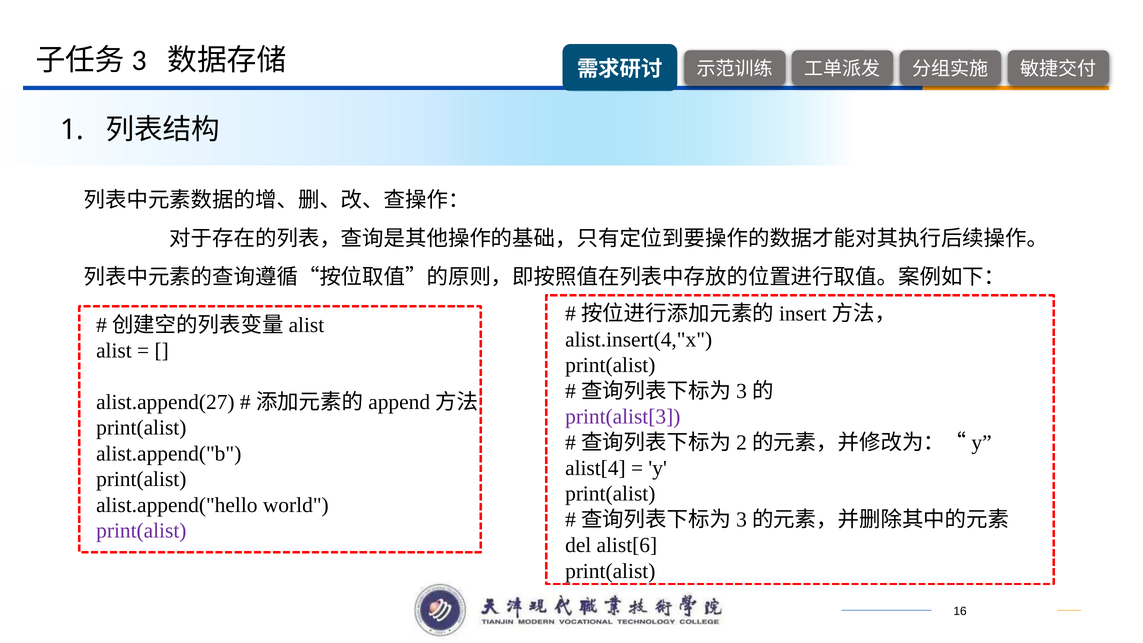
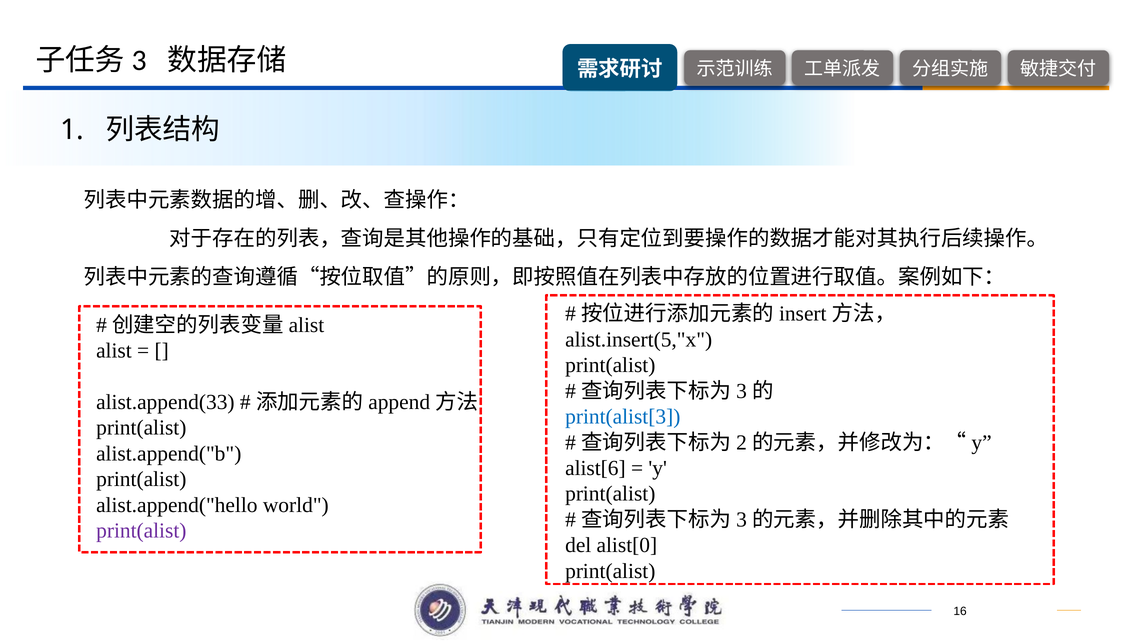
alist.insert(4,"x: alist.insert(4,"x -> alist.insert(5,"x (639, 340)
alist.append(27: alist.append(27 -> alist.append(33 (165, 402)
print(alist[3 colour: purple -> blue (623, 417)
alist[4: alist[4 -> alist[6 (595, 468)
alist[6: alist[6 -> alist[0 (627, 545)
